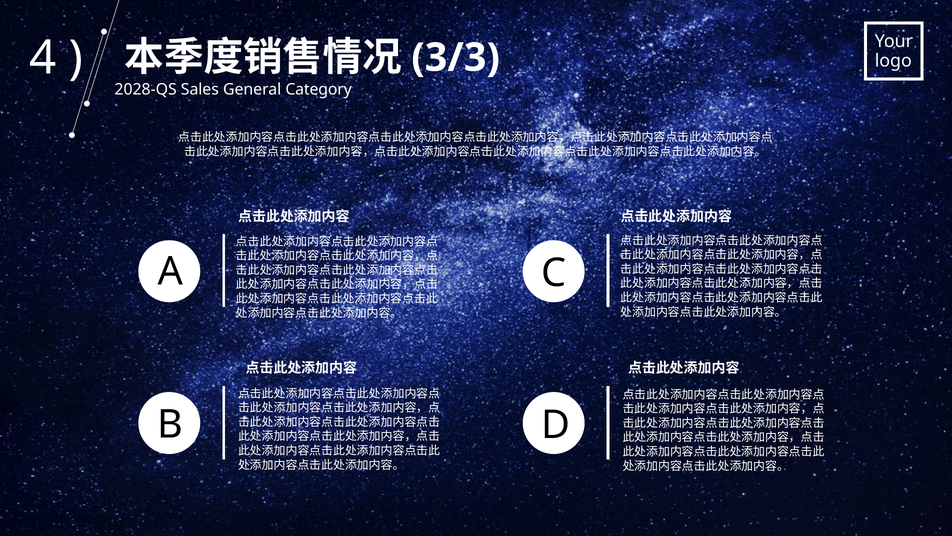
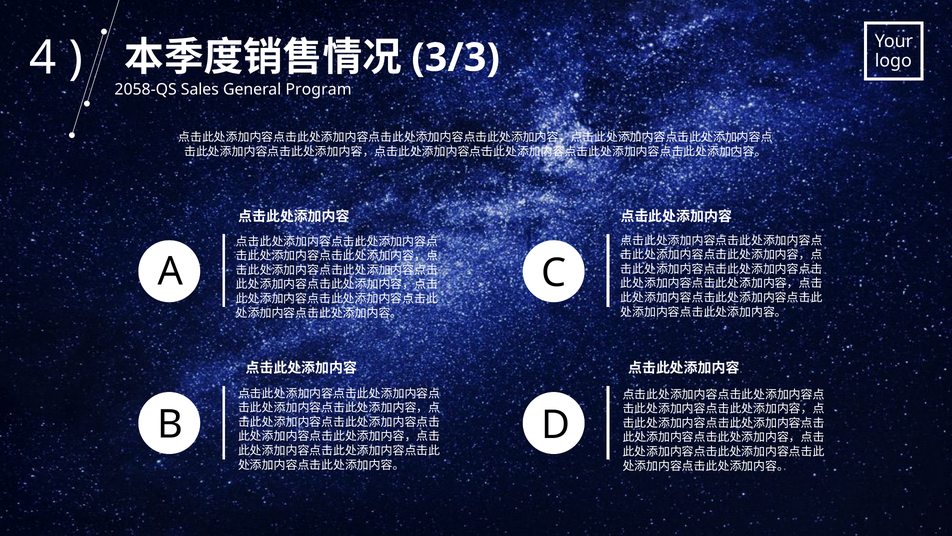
2028-QS: 2028-QS -> 2058-QS (146, 89)
Category: Category -> Program (318, 89)
